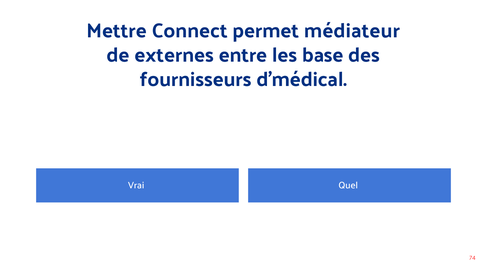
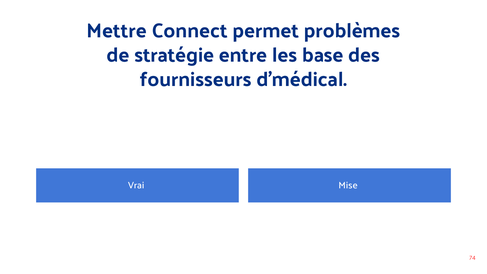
médiateur: médiateur -> problèmes (352, 31)
externes: externes -> stratégie (174, 55)
Quel: Quel -> Mise (348, 185)
